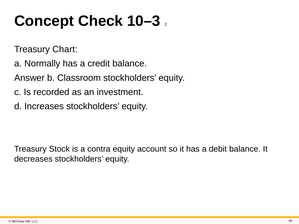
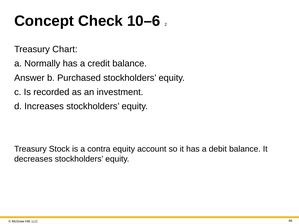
10–3: 10–3 -> 10–6 (144, 21)
Classroom: Classroom -> Purchased (79, 78)
